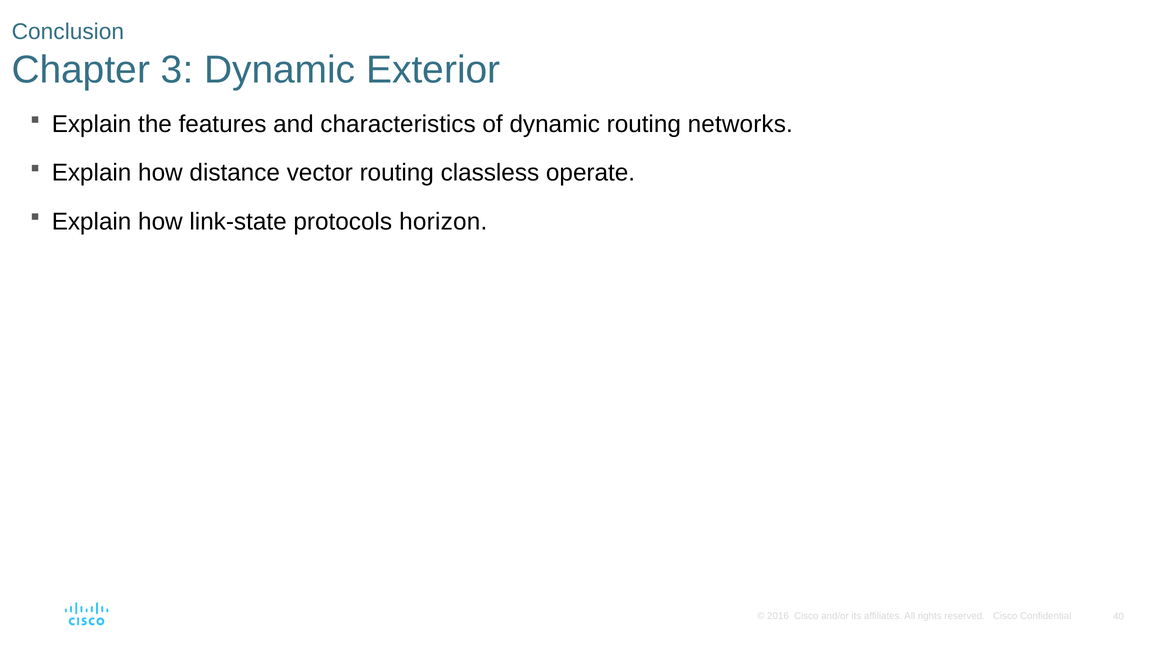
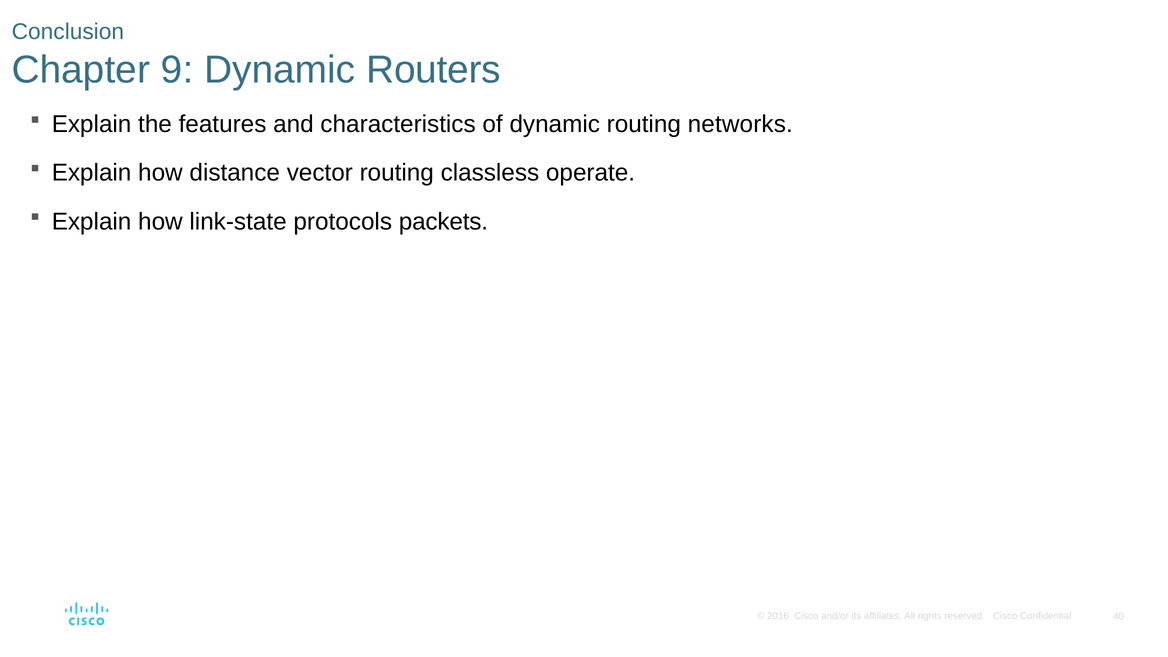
3: 3 -> 9 (177, 70)
Exterior: Exterior -> Routers (433, 70)
horizon: horizon -> packets (443, 222)
